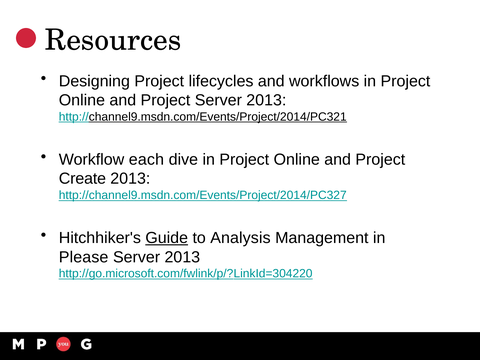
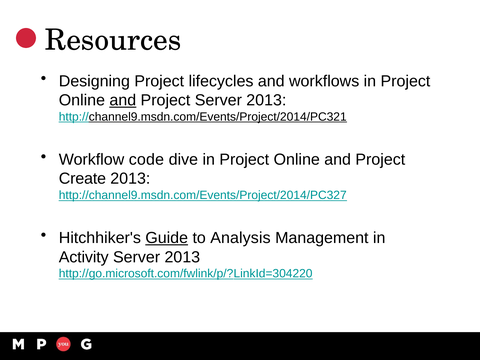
and underline: none -> present (123, 100)
each: each -> code (146, 160)
Please: Please -> Activity (84, 257)
